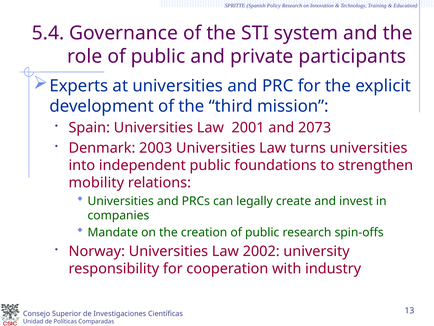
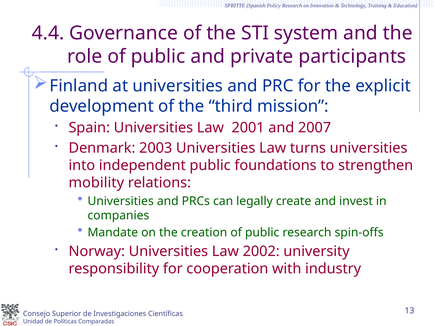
5.4: 5.4 -> 4.4 (48, 33)
Experts: Experts -> Finland (79, 86)
2073: 2073 -> 2007 (315, 128)
